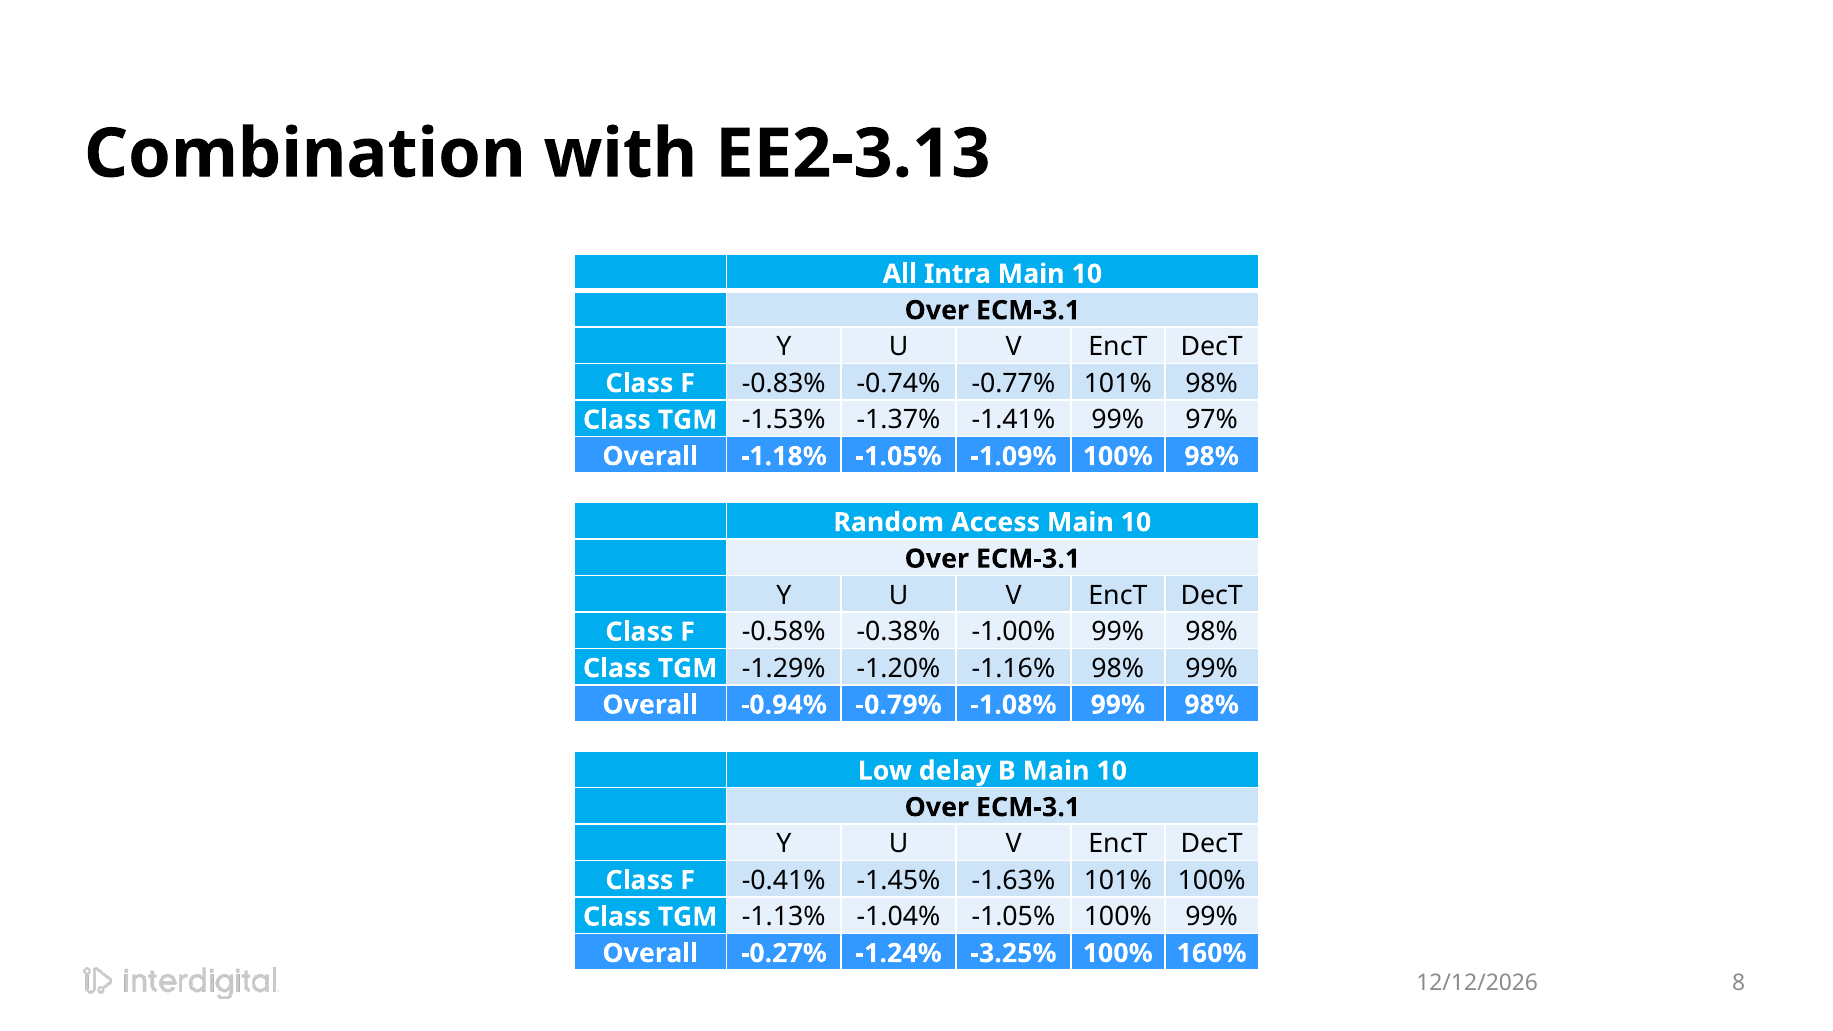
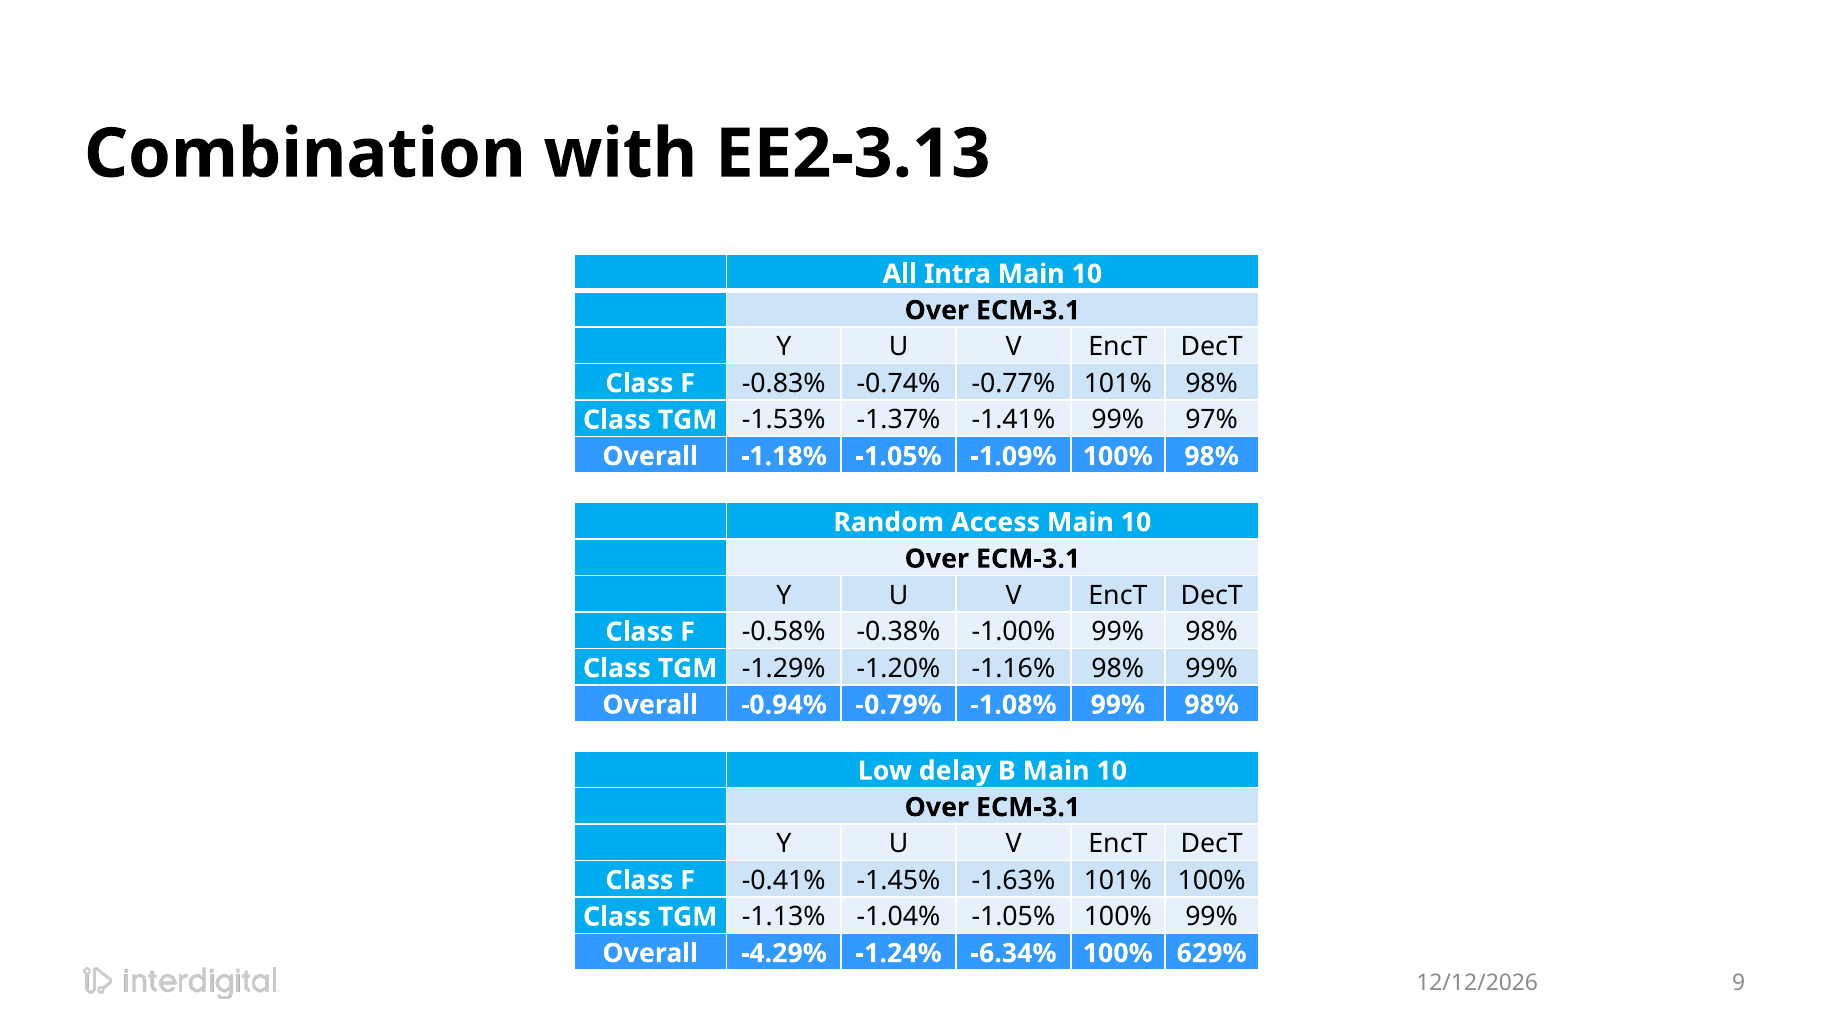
-0.27%: -0.27% -> -4.29% (784, 953)
-3.25%: -3.25% -> -6.34% (1014, 953)
160%: 160% -> 629% (1212, 953)
8: 8 -> 9 (1739, 983)
